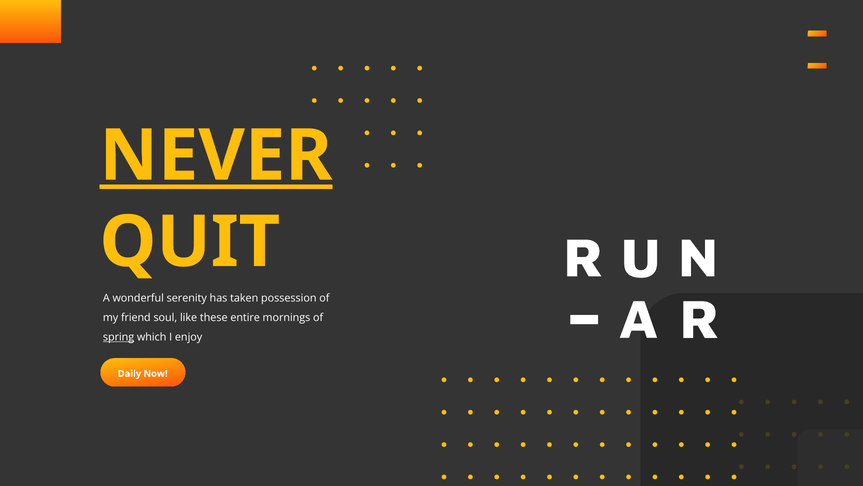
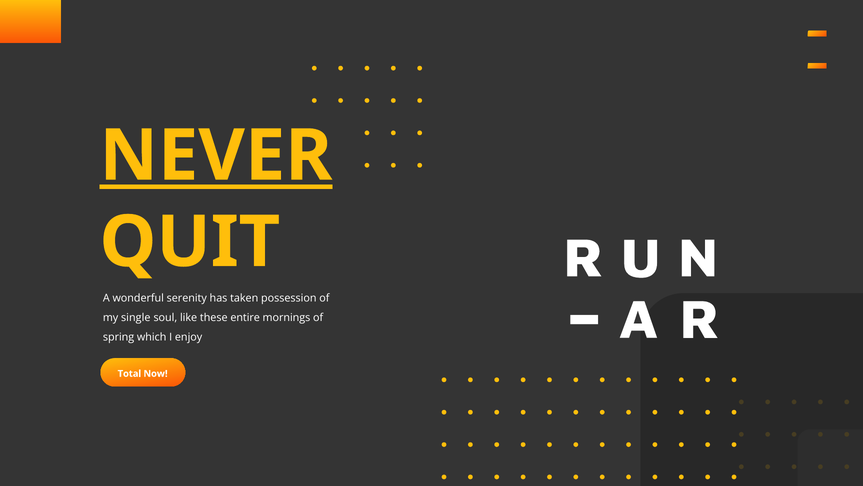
friend: friend -> single (136, 317)
spring underline: present -> none (119, 337)
Daily: Daily -> Total (129, 373)
